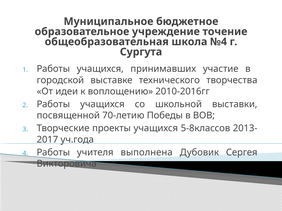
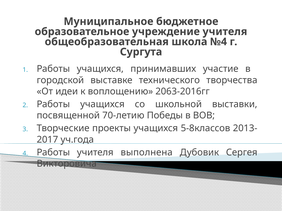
учреждение точение: точение -> учителя (225, 32)
2010-2016гг: 2010-2016гг -> 2063-2016гг (183, 92)
